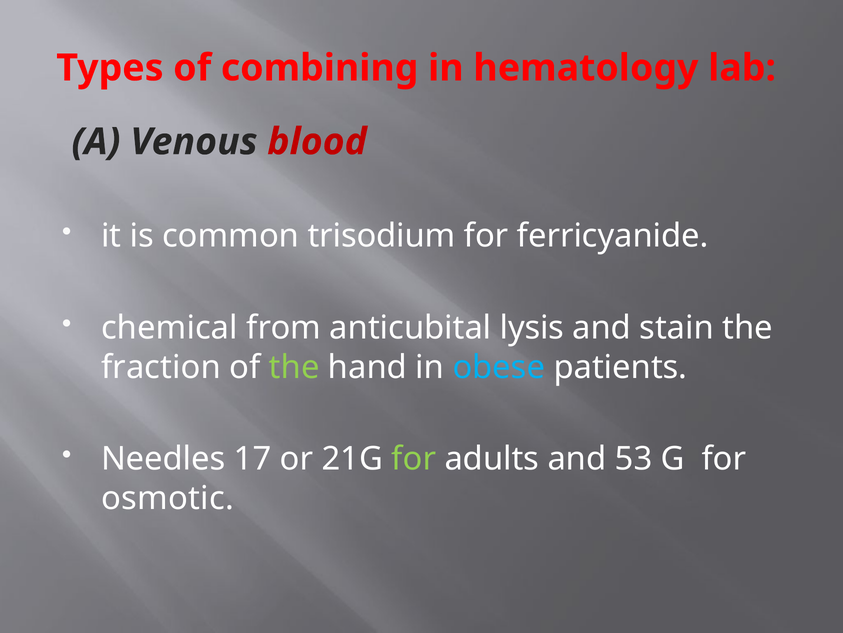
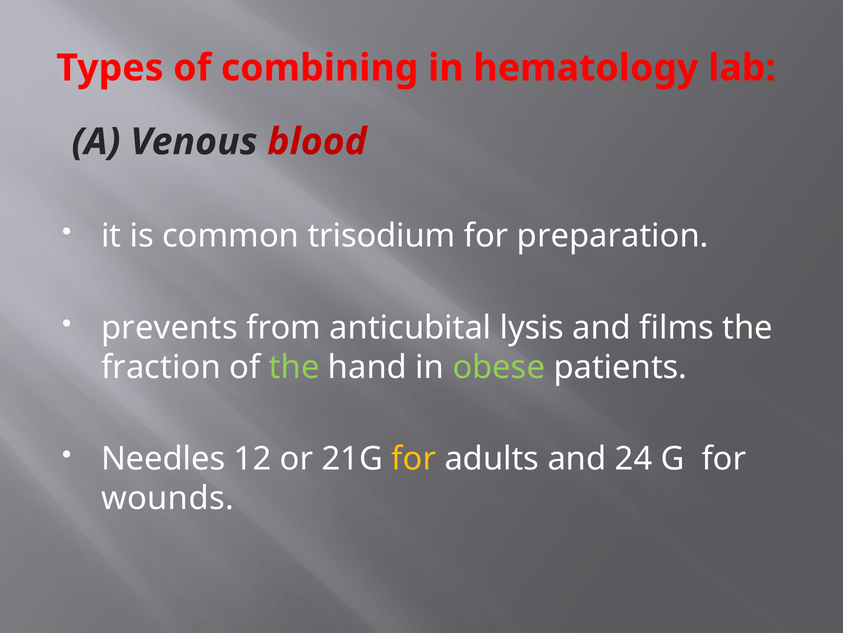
ferricyanide: ferricyanide -> preparation (613, 236)
chemical: chemical -> prevents (169, 328)
stain: stain -> films (677, 328)
obese colour: light blue -> light green (499, 367)
17: 17 -> 12 (253, 458)
for colour: light green -> yellow (414, 458)
53: 53 -> 24 (634, 458)
osmotic: osmotic -> wounds (167, 498)
